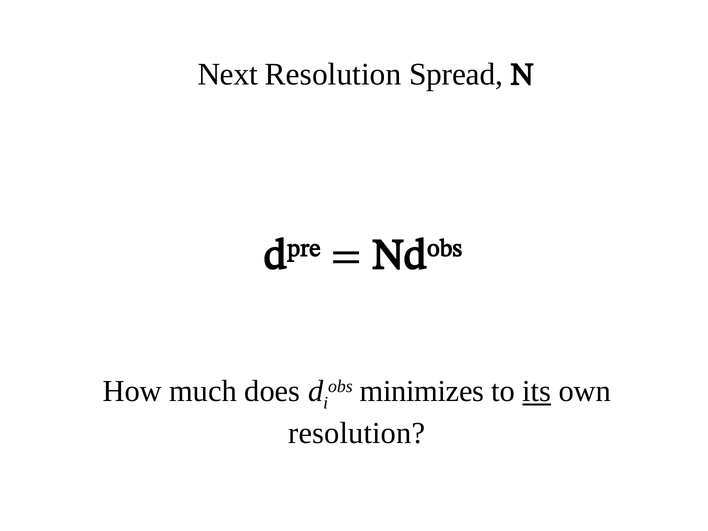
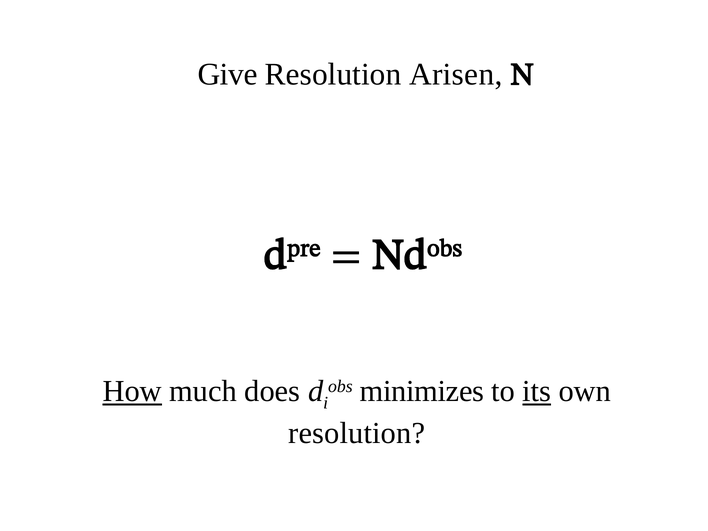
Next: Next -> Give (228, 74)
Spread: Spread -> Arisen (456, 74)
How underline: none -> present (132, 391)
